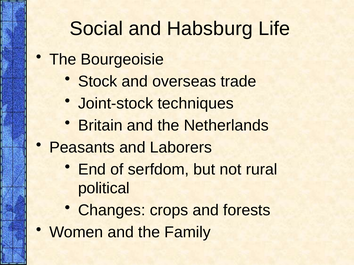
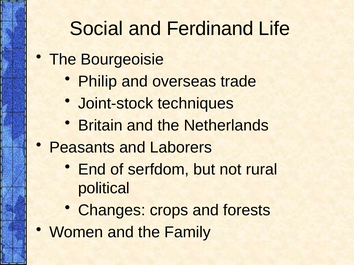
Habsburg: Habsburg -> Ferdinand (210, 29)
Stock: Stock -> Philip (98, 82)
